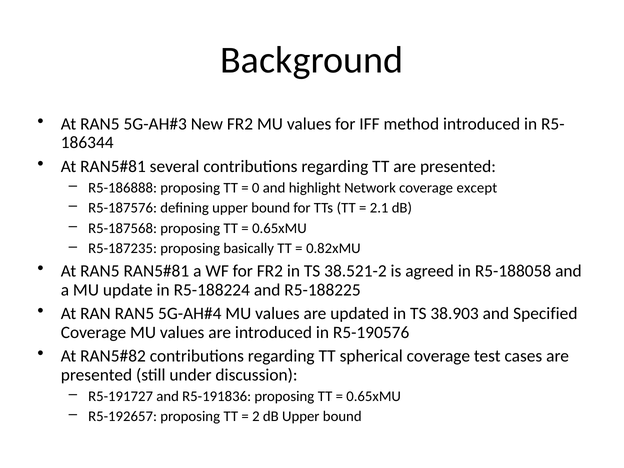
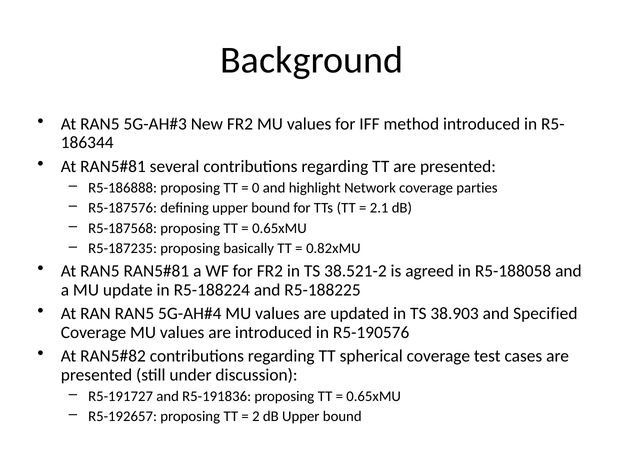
except: except -> parties (477, 188)
